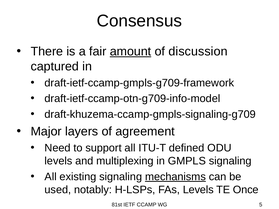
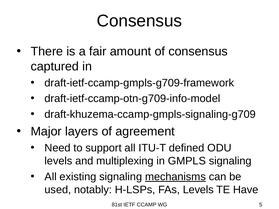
amount underline: present -> none (131, 52)
of discussion: discussion -> consensus (198, 52)
Once: Once -> Have (246, 190)
